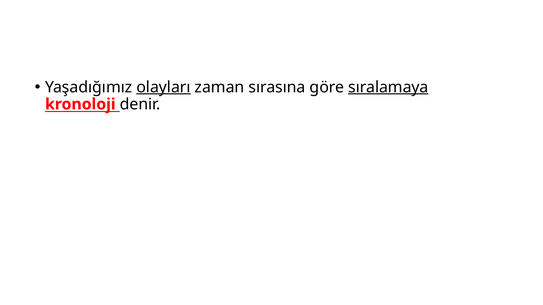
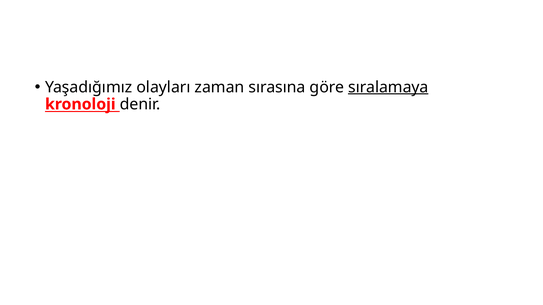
olayları underline: present -> none (163, 87)
